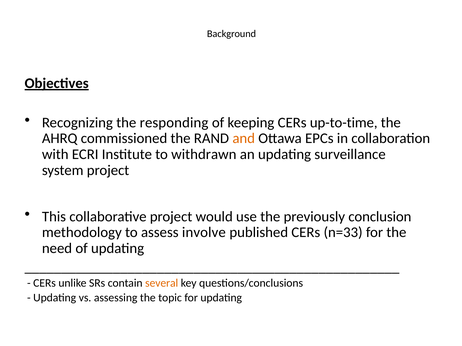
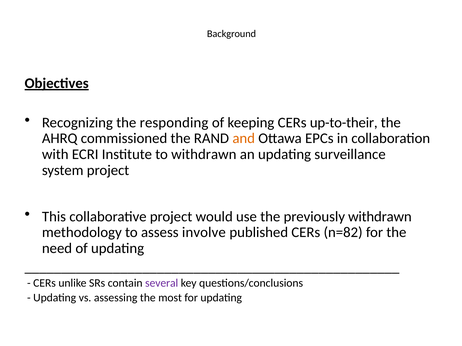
up-to-time: up-to-time -> up-to-their (344, 123)
previously conclusion: conclusion -> withdrawn (380, 217)
n=33: n=33 -> n=82 (343, 233)
several colour: orange -> purple (162, 283)
topic: topic -> most (170, 298)
